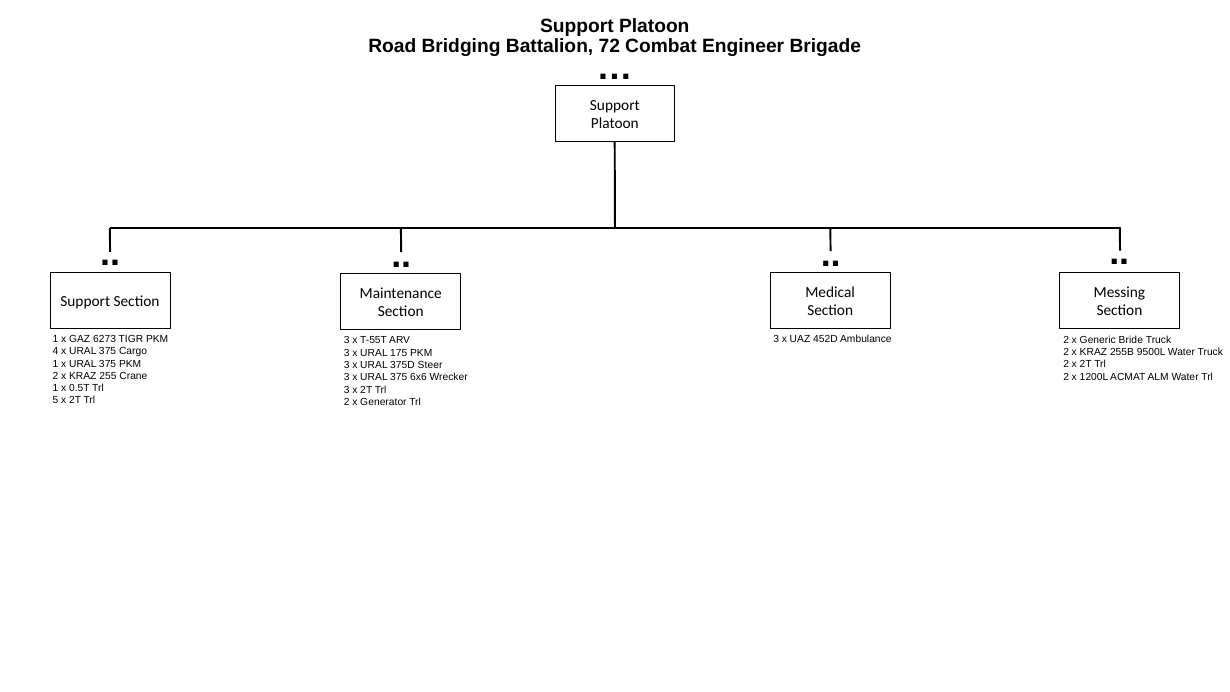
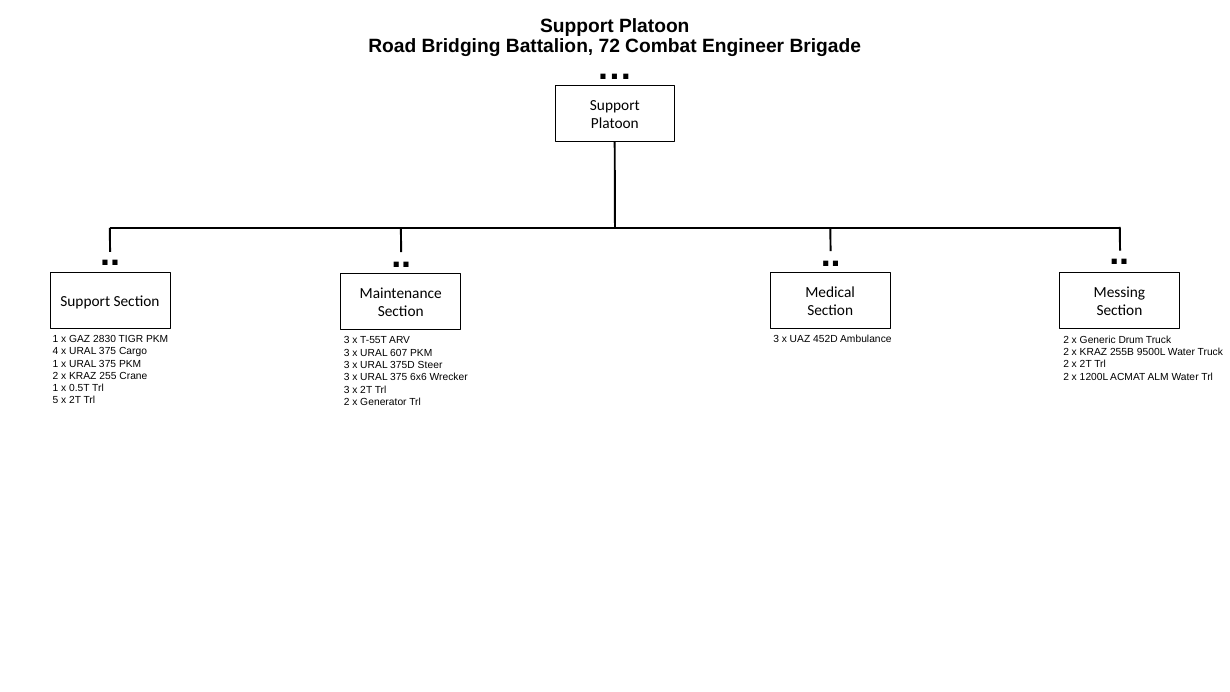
6273: 6273 -> 2830 (105, 339)
Bride: Bride -> Drum (1131, 340)
175: 175 -> 607 (399, 353)
